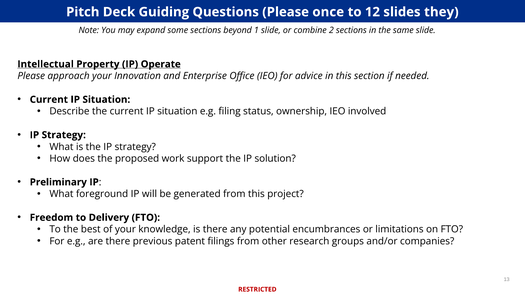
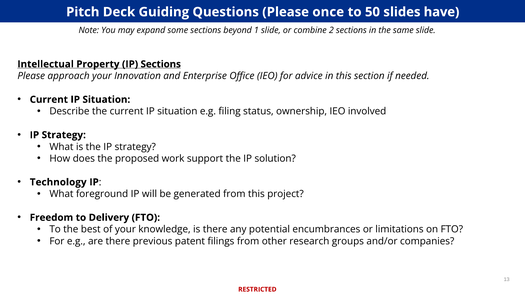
12: 12 -> 50 (372, 12)
they: they -> have (442, 12)
IP Operate: Operate -> Sections (161, 64)
Preliminary: Preliminary -> Technology (58, 182)
